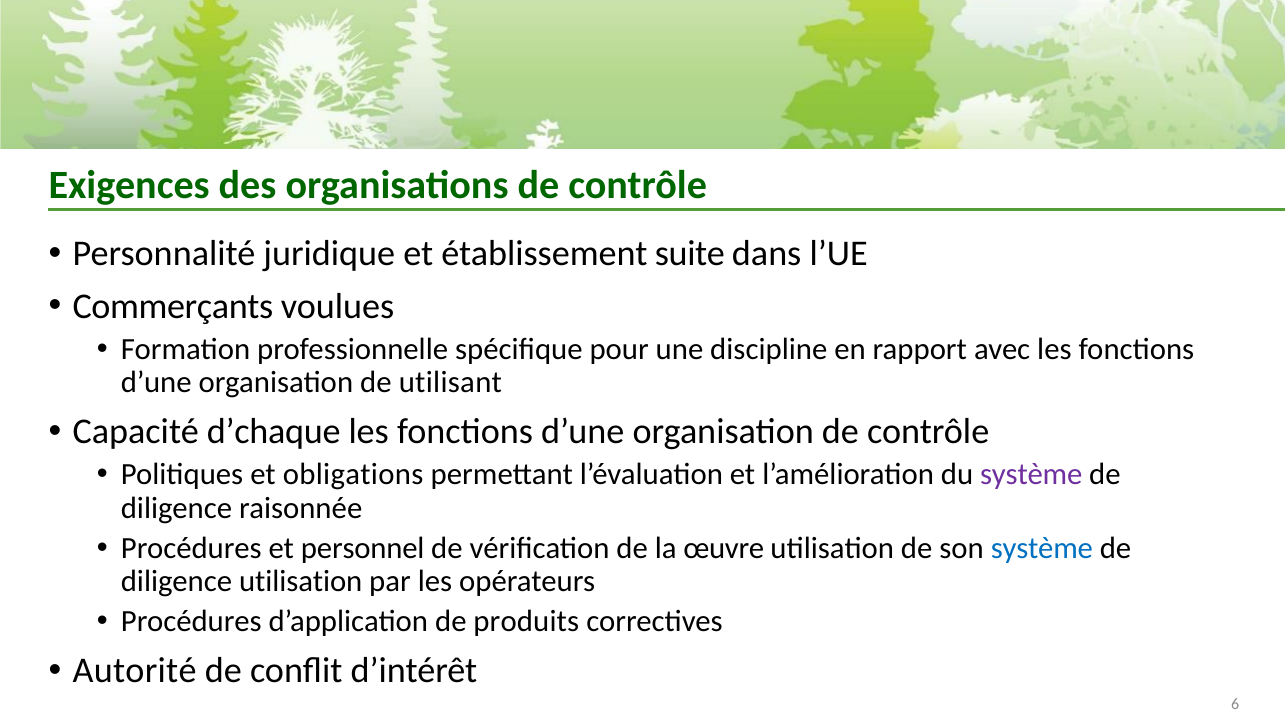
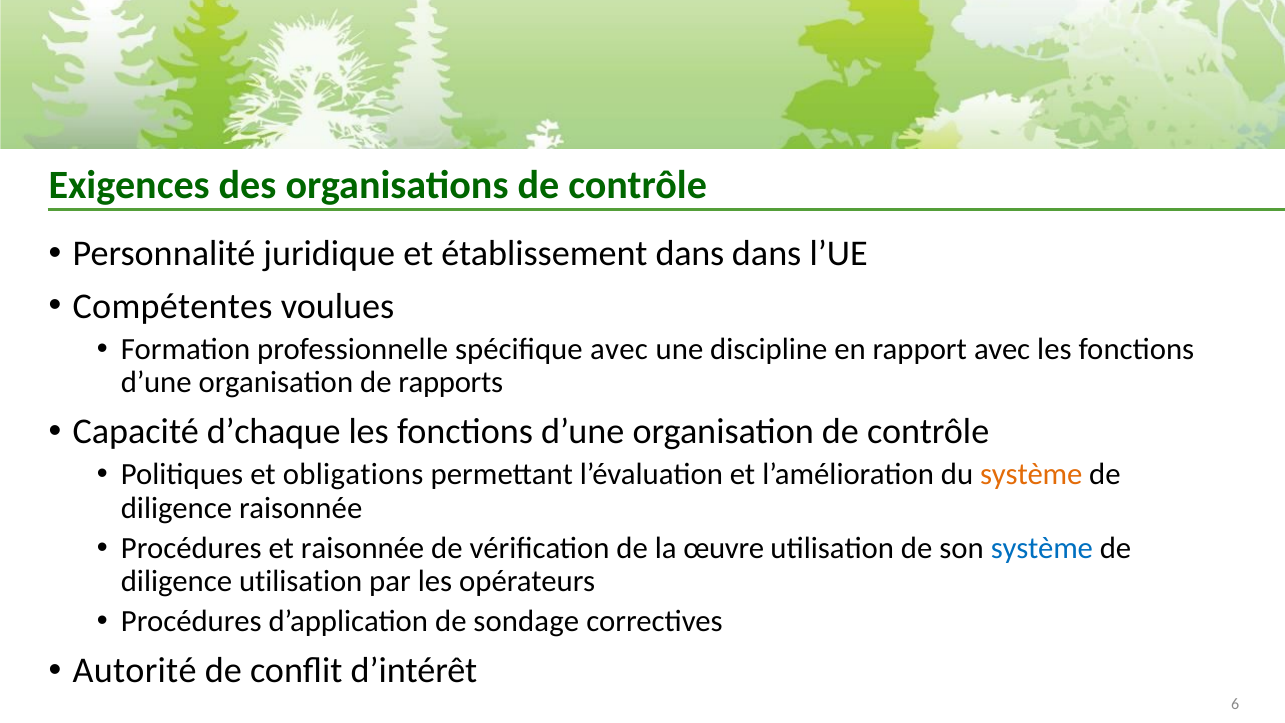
établissement suite: suite -> dans (690, 254)
Commerçants: Commerçants -> Compétentes (173, 306)
spécifique pour: pour -> avec (619, 349)
utilisant: utilisant -> rapports (451, 382)
système colour: purple -> orange (1031, 475)
et personnel: personnel -> raisonnée (363, 548)
produits: produits -> sondage (526, 621)
